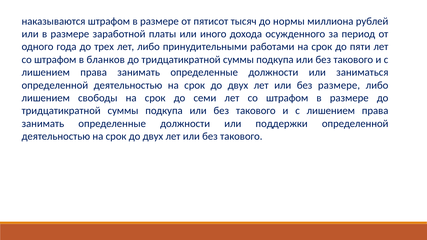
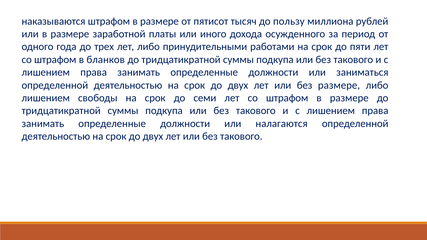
нормы: нормы -> пользу (289, 21)
поддержки: поддержки -> налагаются (282, 124)
